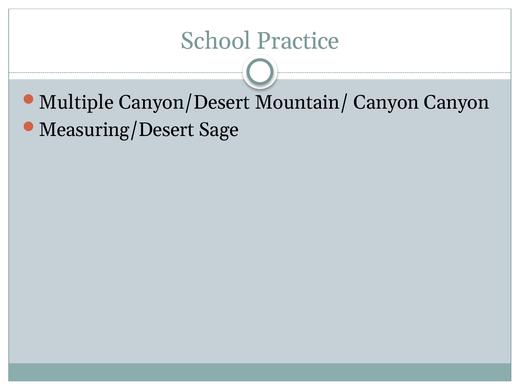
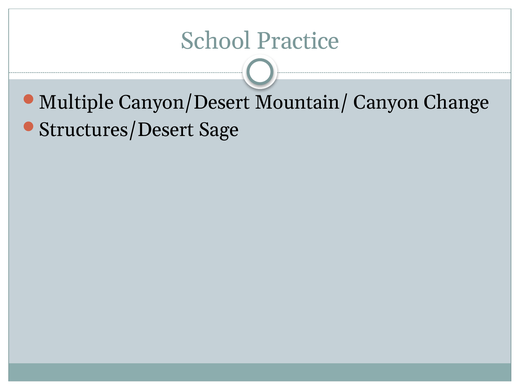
Canyon Canyon: Canyon -> Change (457, 102)
Measuring/Desert: Measuring/Desert -> Structures/Desert (116, 130)
